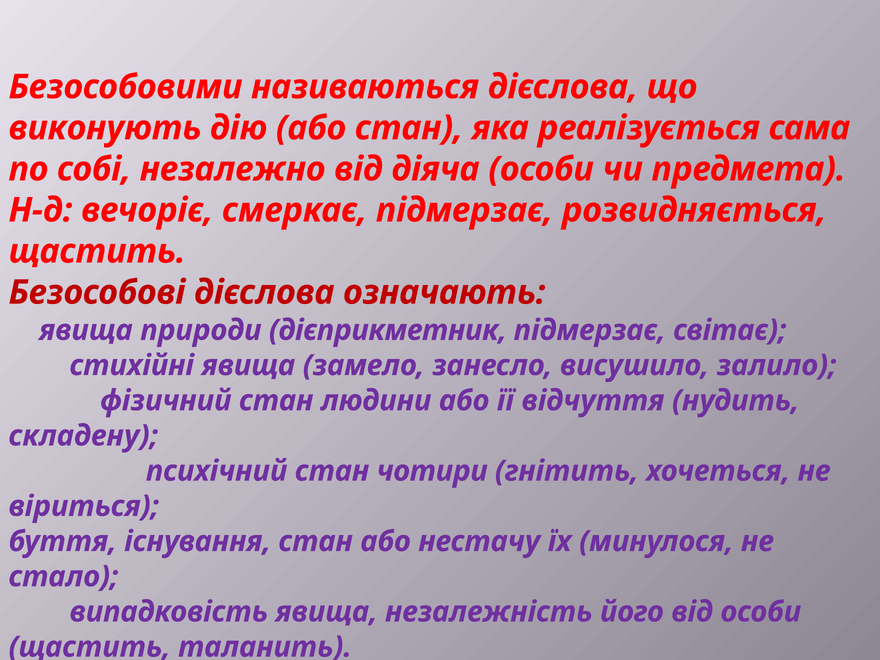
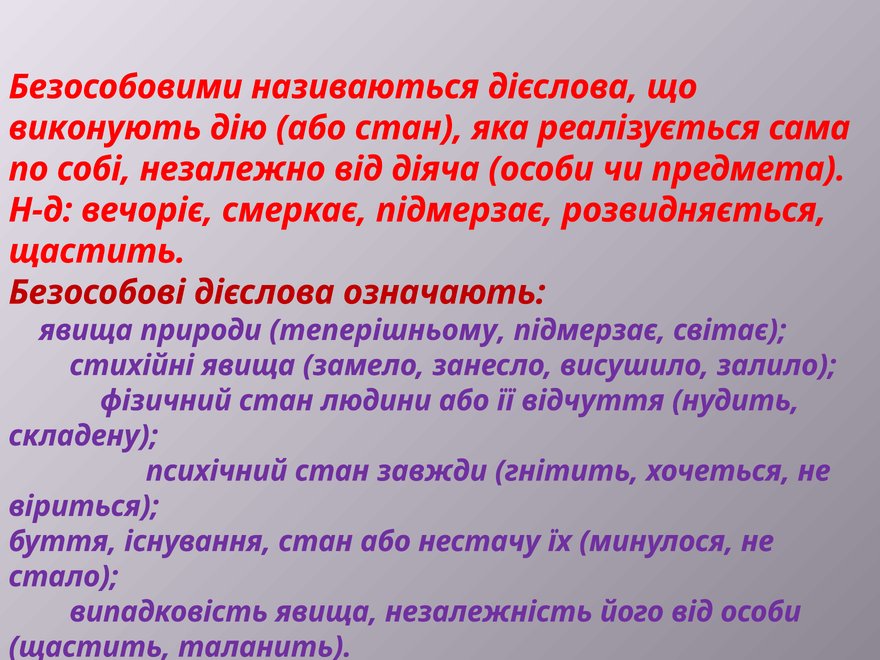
дієприкметник: дієприкметник -> теперішньому (388, 330)
чотири: чотири -> завжди (432, 471)
